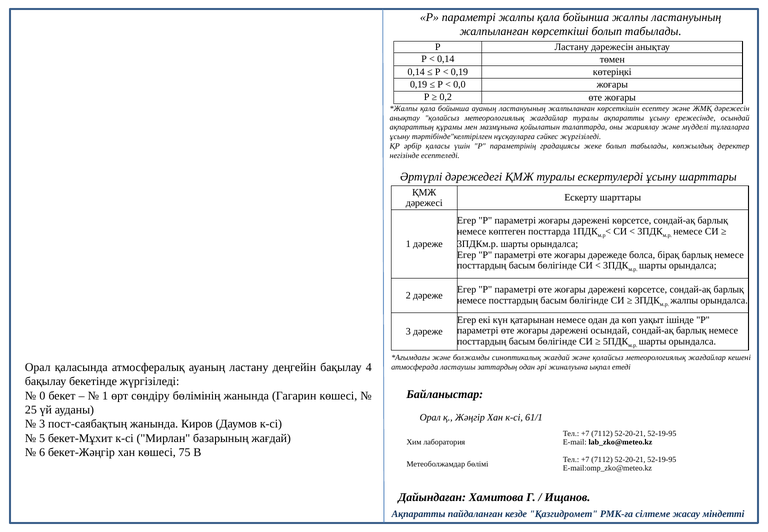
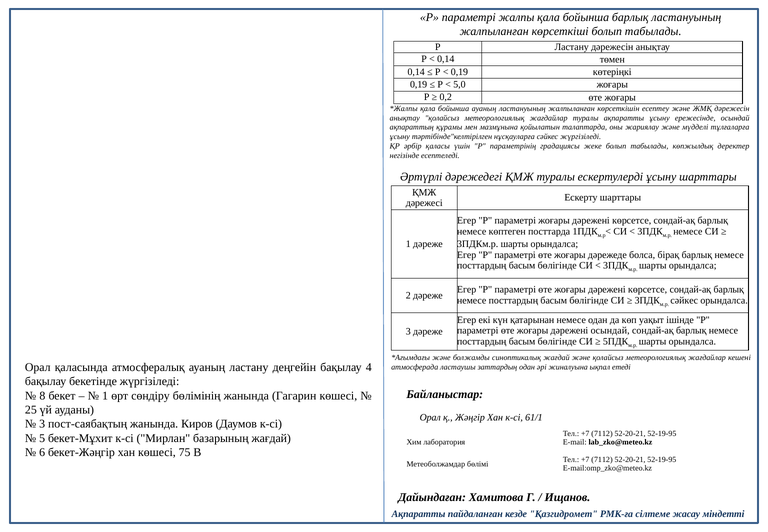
бойынша жалпы: жалпы -> барлық (630, 17)
0,0: 0,0 -> 5,0 (459, 84)
жалпы: жалпы -> сәйкес (684, 300)
0: 0 -> 8 (42, 395)
